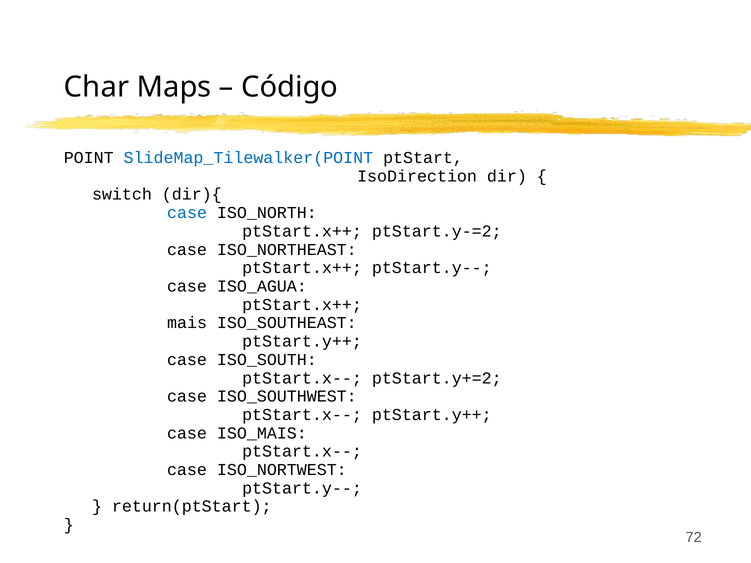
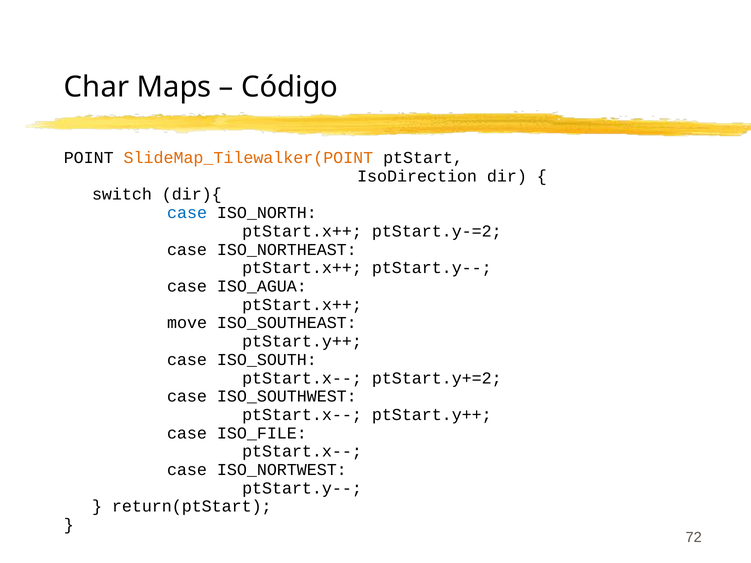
SlideMap_Tilewalker(POINT colour: blue -> orange (248, 158)
mais: mais -> move (187, 323)
ISO_MAIS: ISO_MAIS -> ISO_FILE (262, 433)
